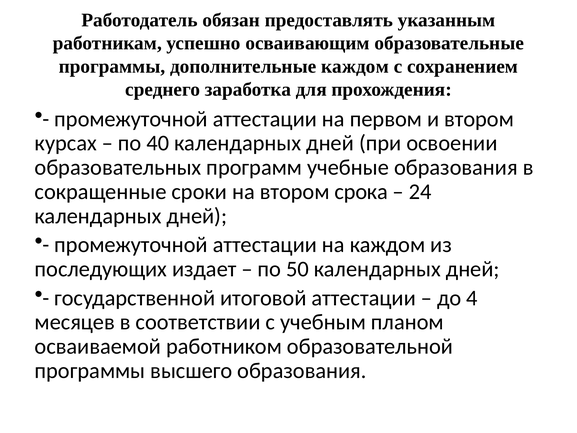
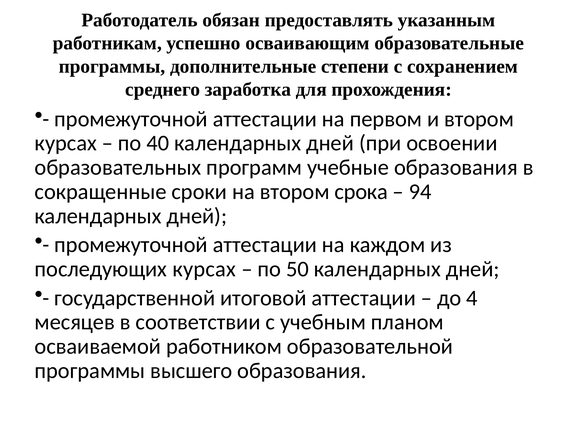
дополнительные каждом: каждом -> степени (355, 66)
24: 24 -> 94 (420, 192)
последующих издает: издает -> курсах (204, 269)
